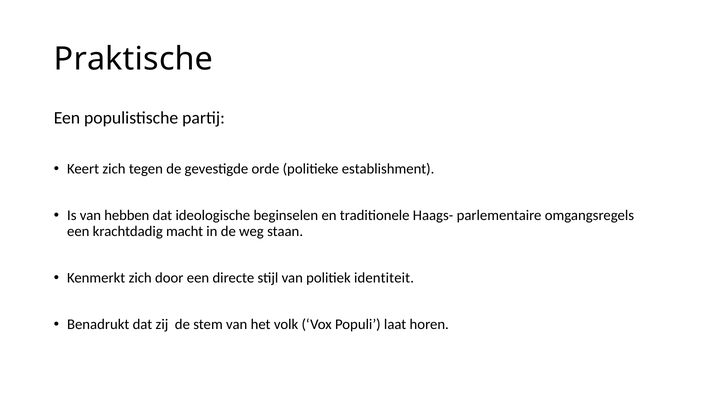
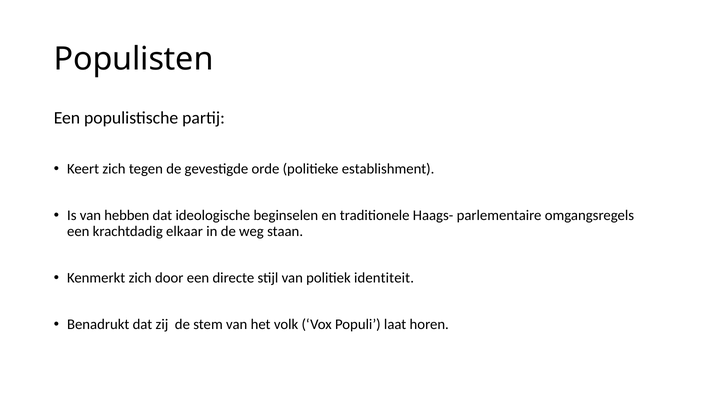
Praktische: Praktische -> Populisten (134, 59)
macht: macht -> elkaar (185, 231)
